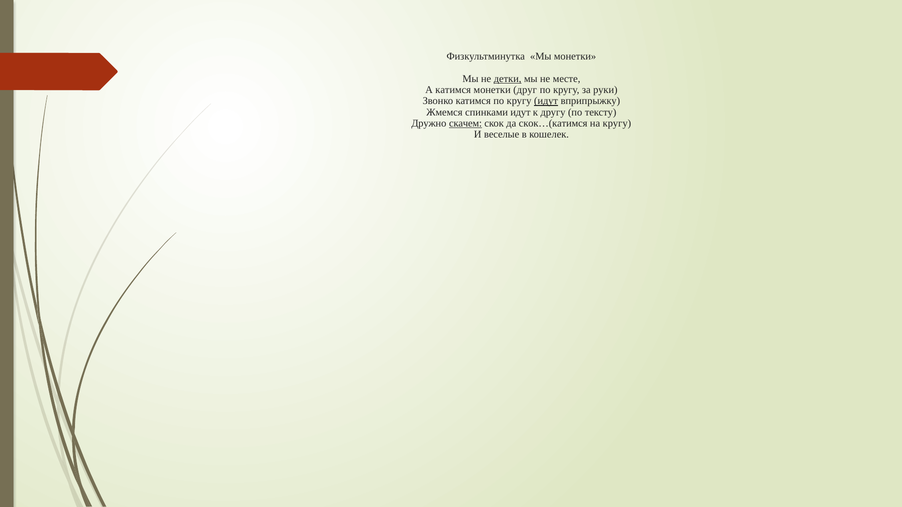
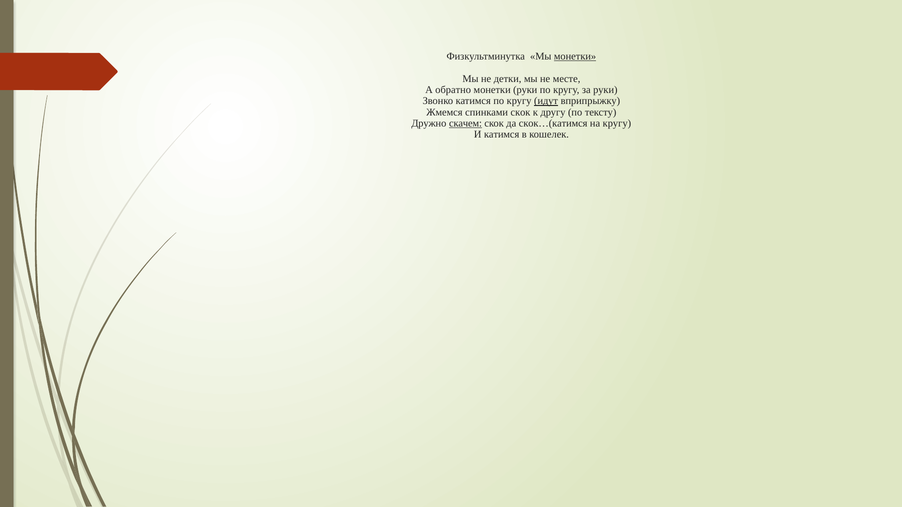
монетки underline: none -> present (575, 56)
детки underline: present -> none (508, 79)
А катимся: катимся -> обратно (453, 90)
монетки друг: друг -> руки (525, 90)
спинками идут: идут -> скок (520, 112)
И веселые: веселые -> катимся (502, 135)
